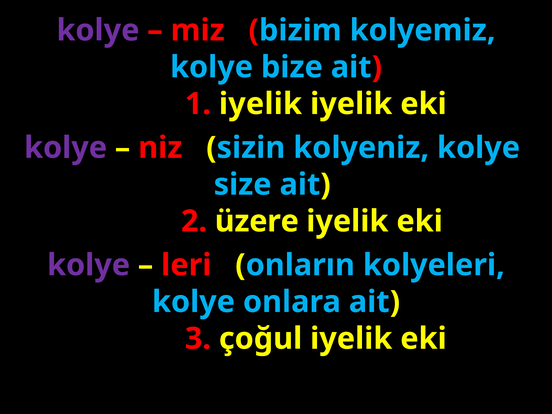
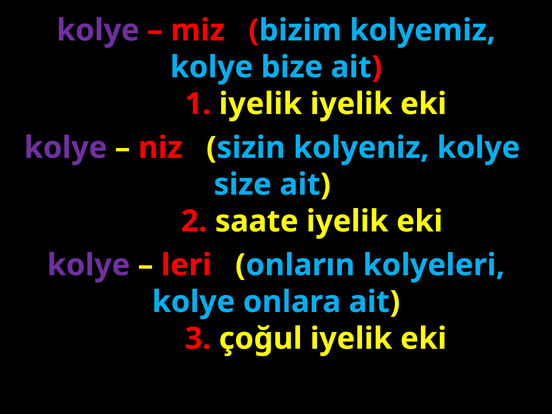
üzere: üzere -> saate (257, 221)
